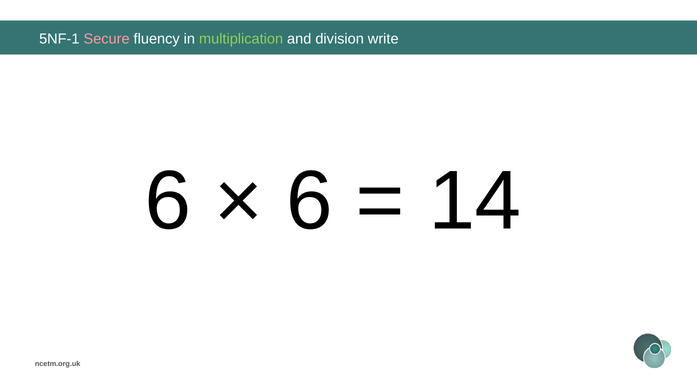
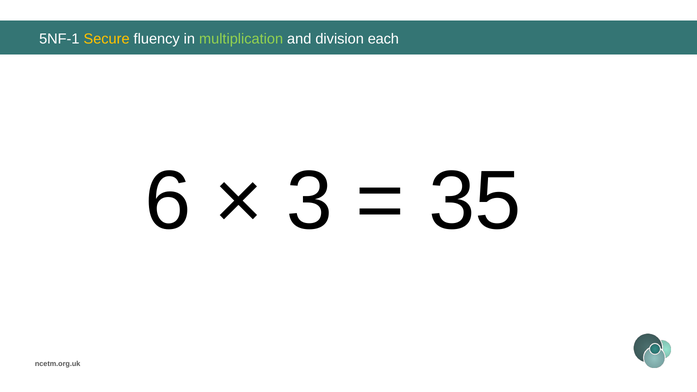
Secure colour: pink -> yellow (107, 39)
write: write -> each (383, 39)
6: 6 -> 3 (309, 201)
14: 14 -> 35 (475, 201)
